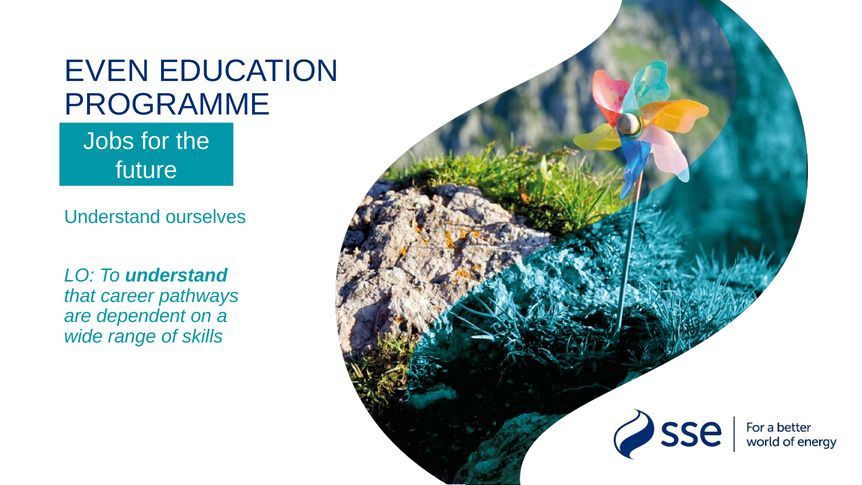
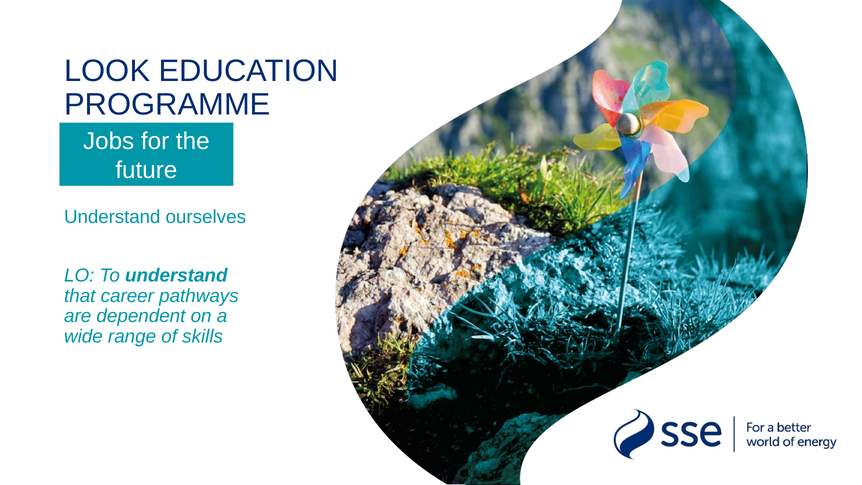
EVEN: EVEN -> LOOK (107, 71)
